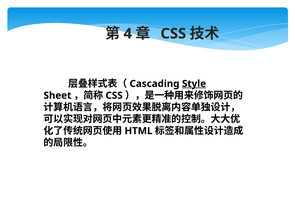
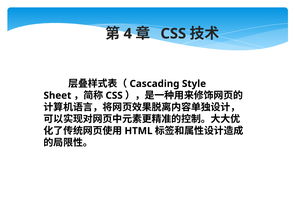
Style underline: present -> none (194, 84)
